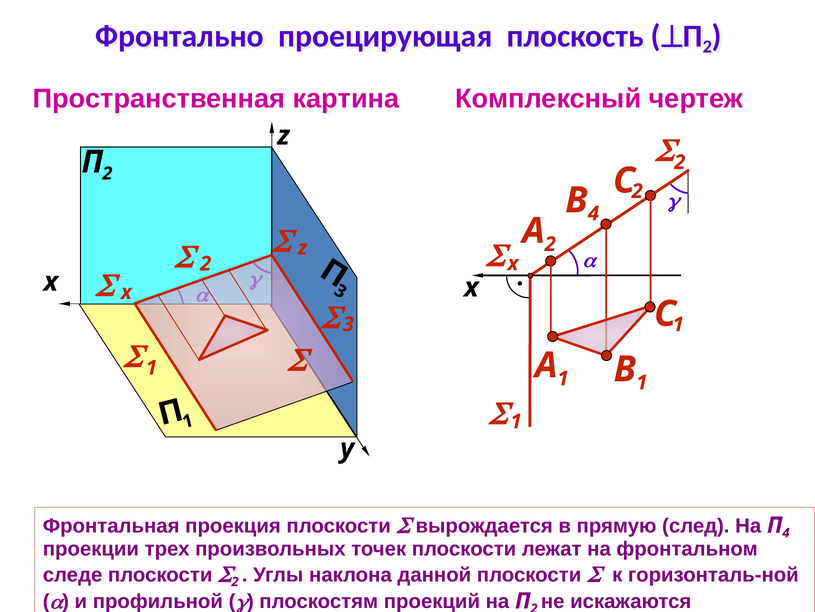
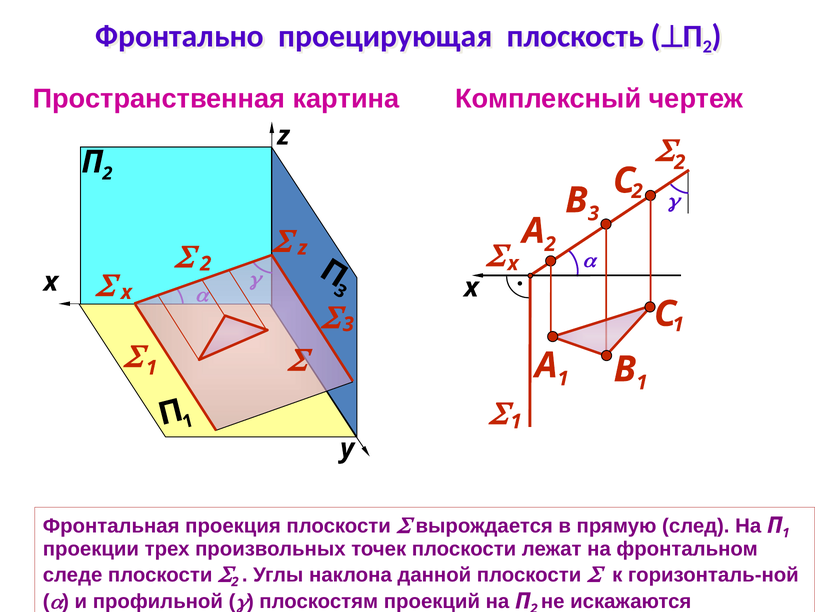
В 4: 4 -> 3 (593, 213)
На П 4: 4 -> 1 (786, 532)
